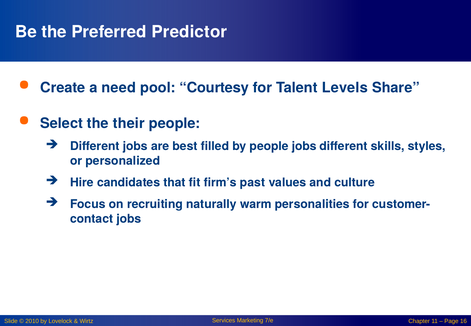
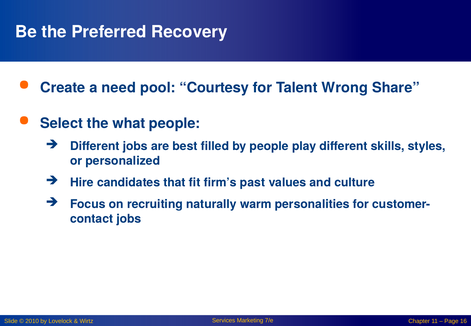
Predictor: Predictor -> Recovery (189, 32)
Levels: Levels -> Wrong (345, 88)
their: their -> what (129, 123)
people jobs: jobs -> play (304, 146)
